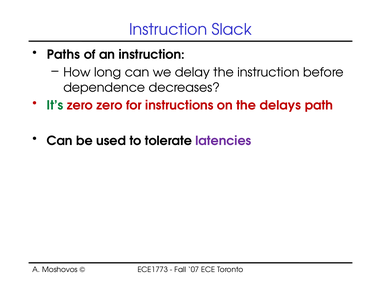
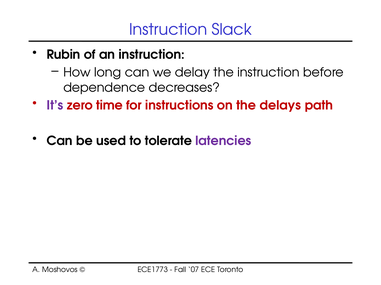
Paths: Paths -> Rubin (64, 55)
It’s colour: green -> purple (55, 106)
zero zero: zero -> time (109, 106)
